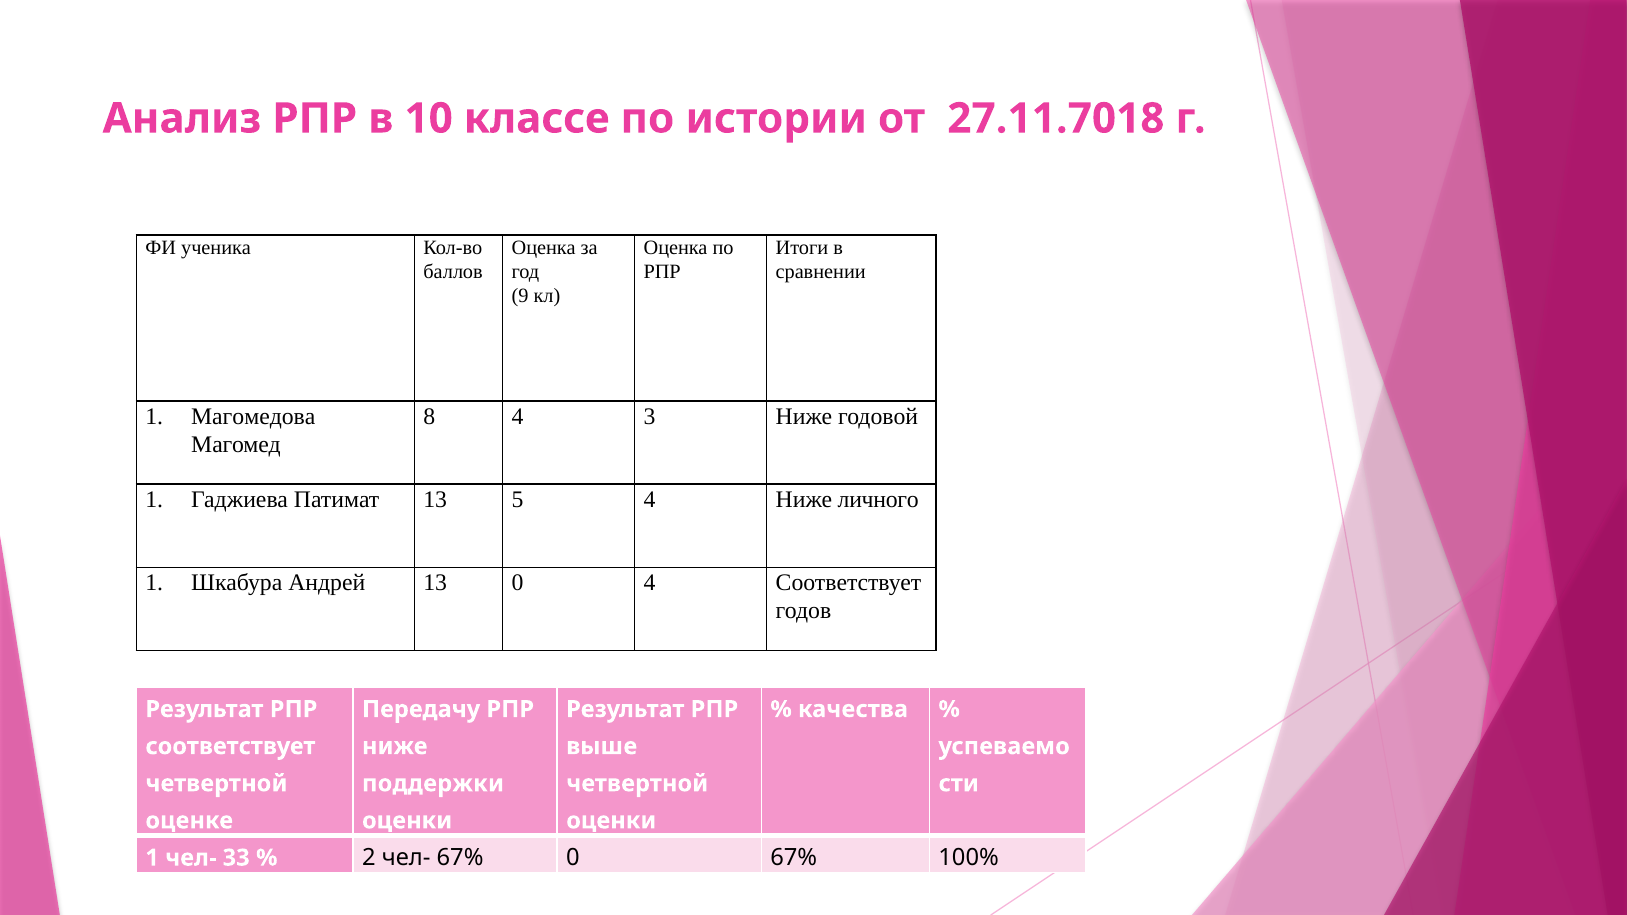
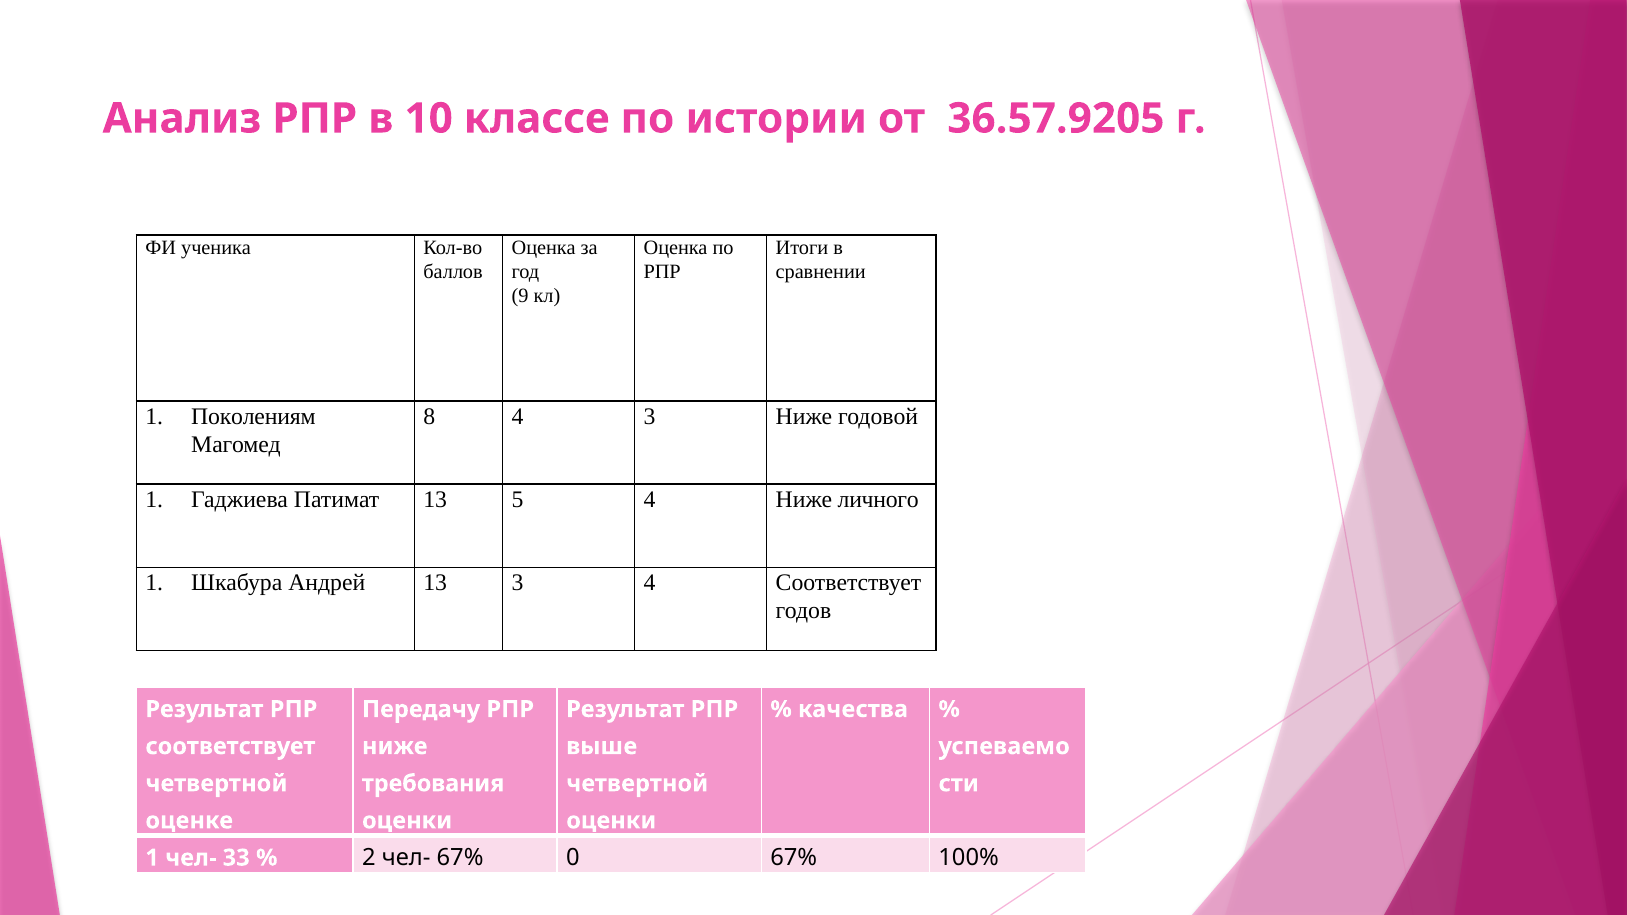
27.11.7018: 27.11.7018 -> 36.57.9205 (1056, 119)
Магомедова: Магомедова -> Поколениям (253, 416)
13 0: 0 -> 3 (518, 582)
поддержки: поддержки -> требования (433, 784)
